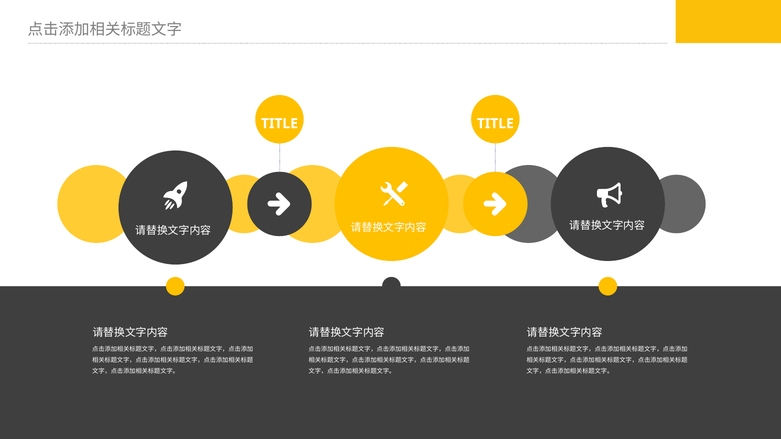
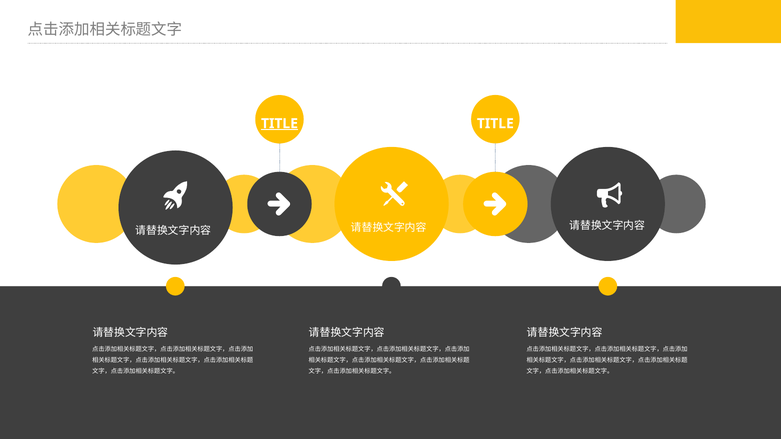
TITLE underline: none -> present (279, 124)
